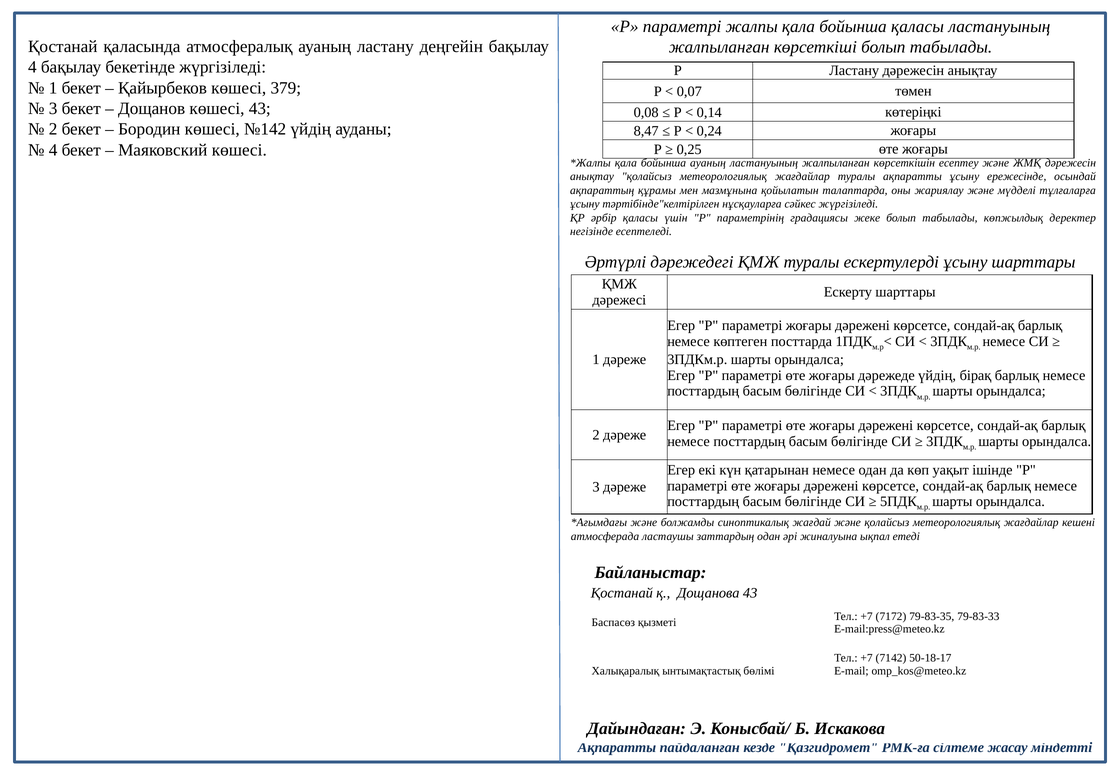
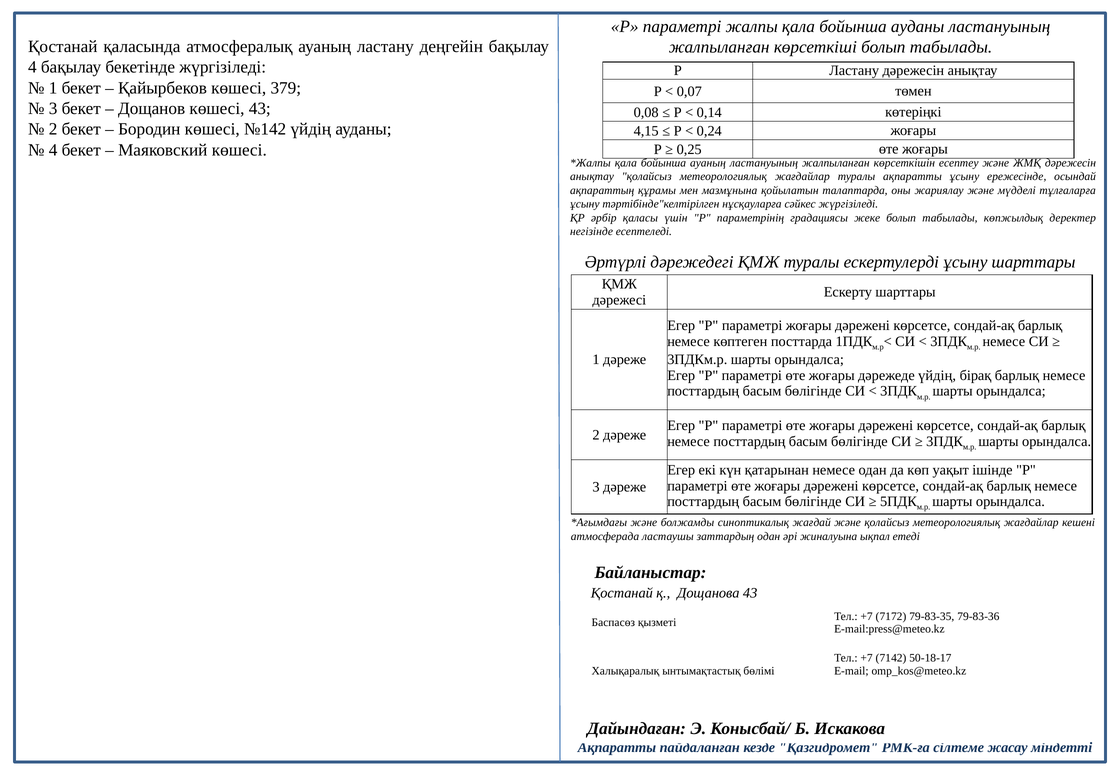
бойынша қаласы: қаласы -> ауданы (918, 26)
8,47: 8,47 -> 4,15 (646, 131)
79-83-33: 79-83-33 -> 79-83-36 (978, 617)
